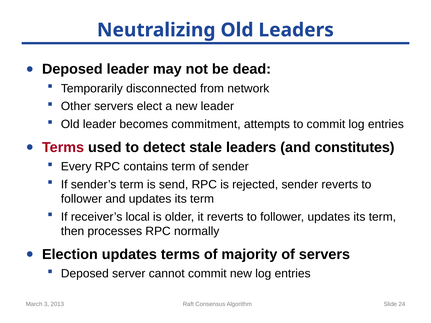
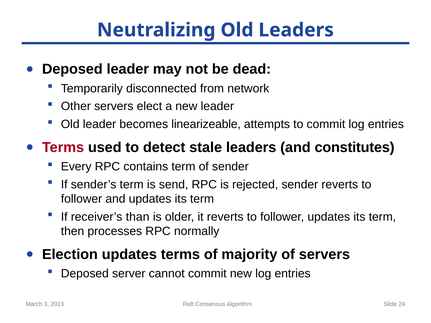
commitment: commitment -> linearizeable (206, 124)
local: local -> than (138, 217)
